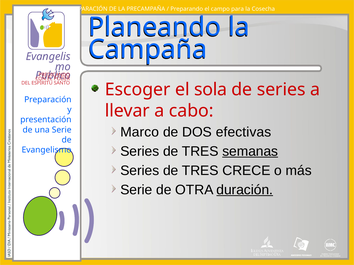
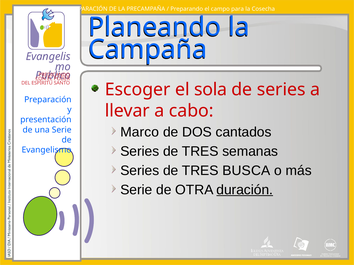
efectivas: efectivas -> cantados (244, 132)
semanas underline: present -> none (250, 152)
CRECE: CRECE -> BUSCA (246, 171)
